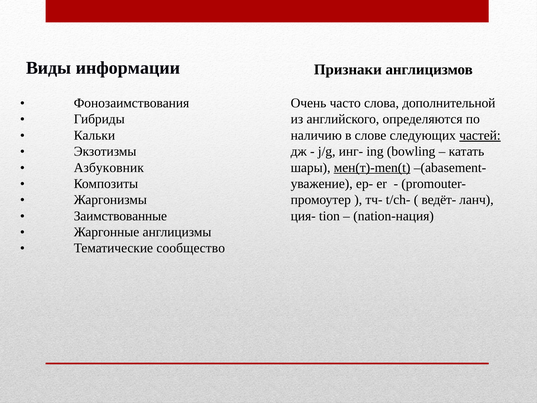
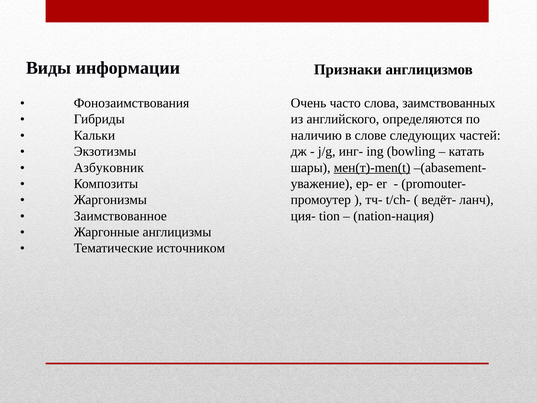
дополнительной: дополнительной -> заимствованных (449, 103)
частей underline: present -> none (480, 135)
Заимствованные: Заимствованные -> Заимствованное (120, 216)
сообщество: сообщество -> источником (191, 248)
